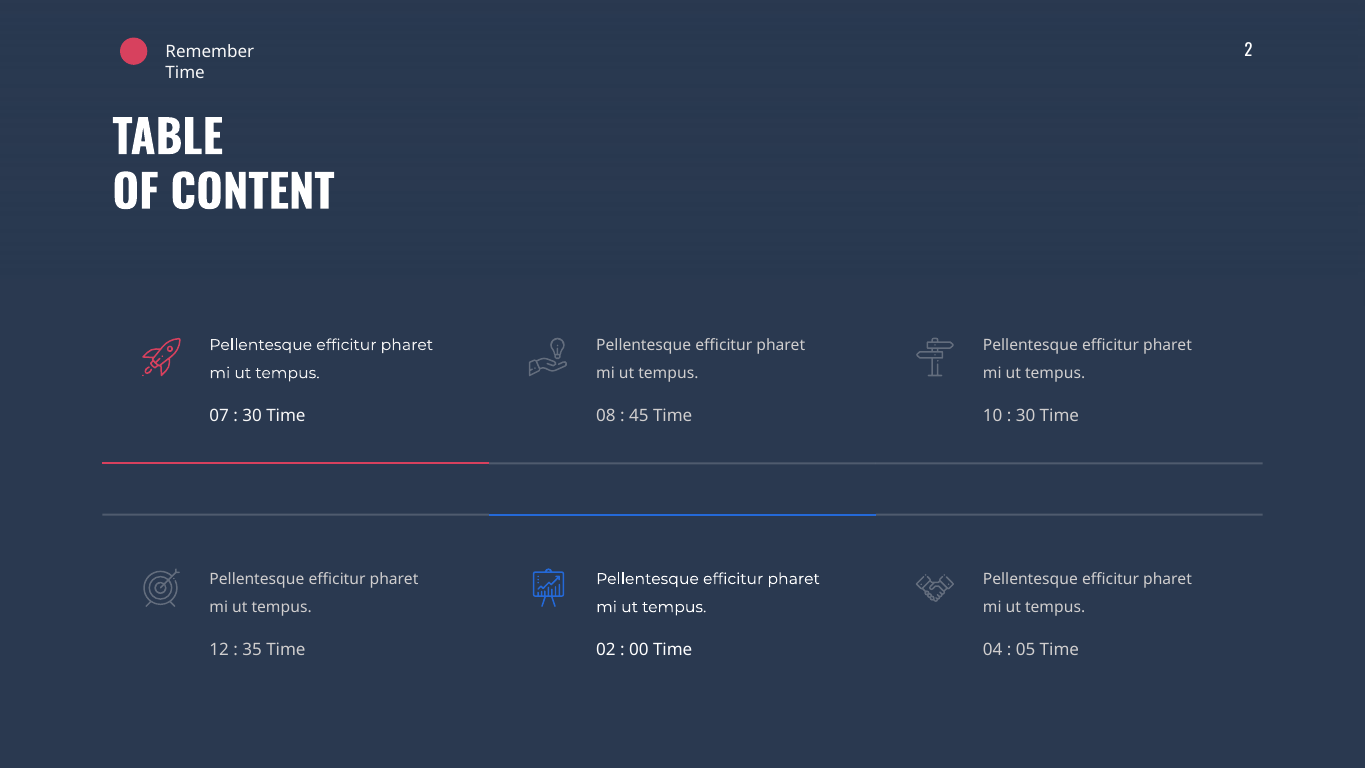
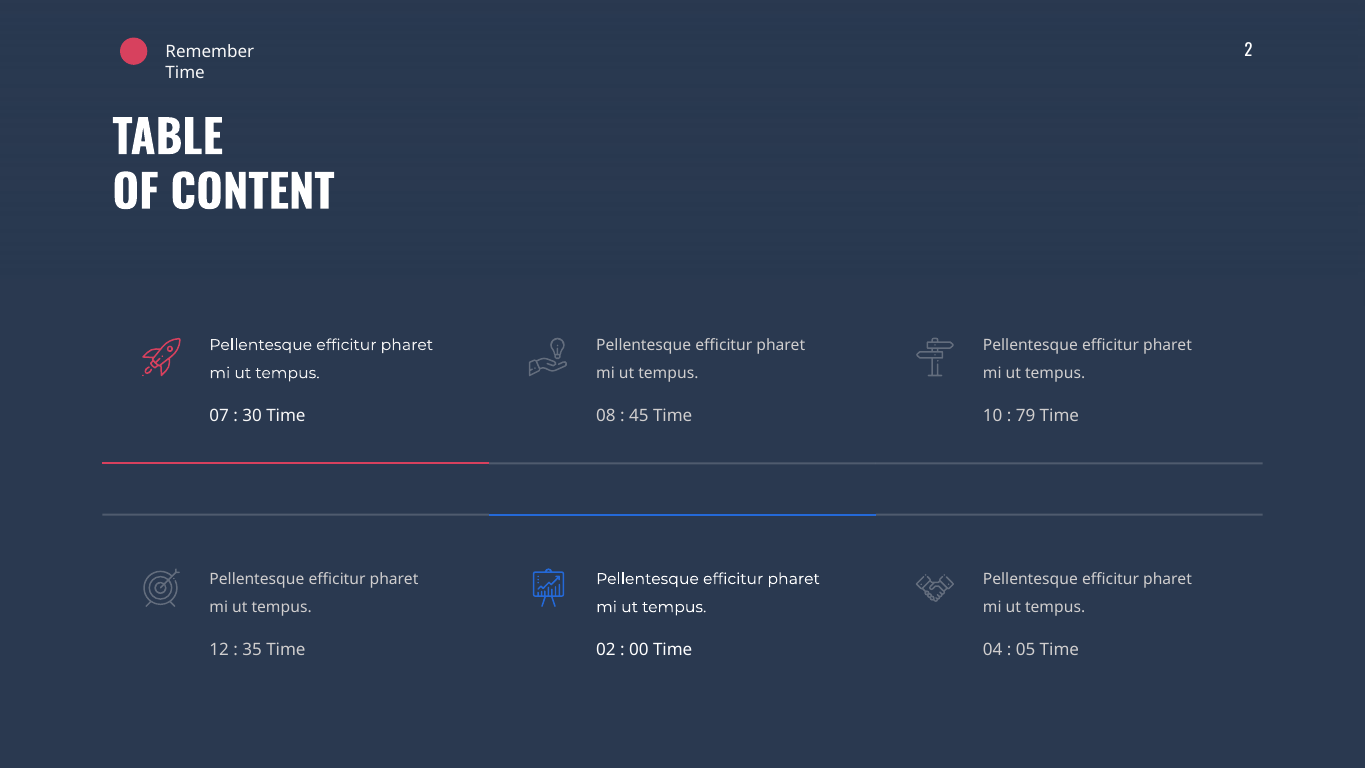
30: 30 -> 79 (1026, 416)
